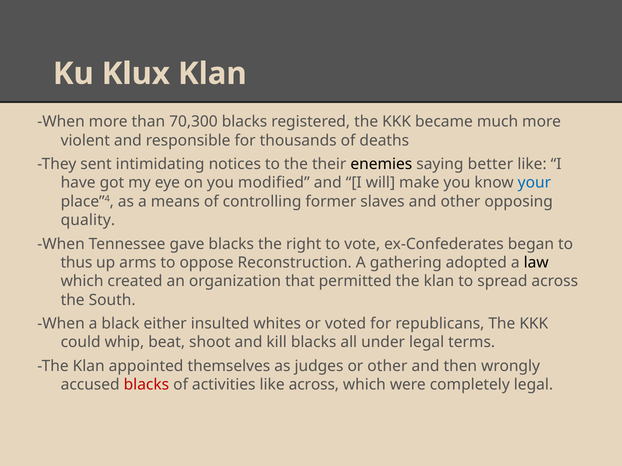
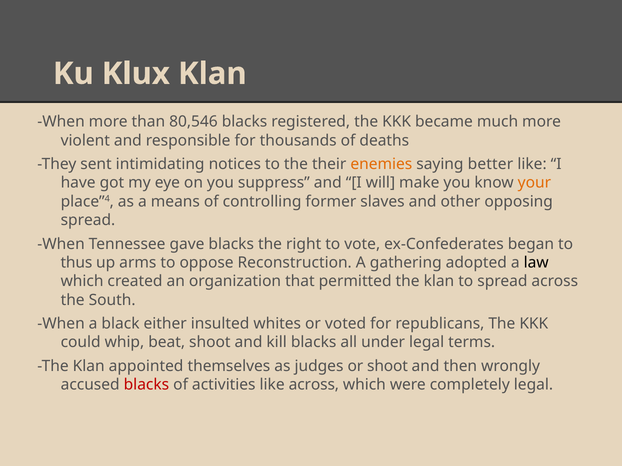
70,300: 70,300 -> 80,546 (193, 122)
enemies colour: black -> orange (381, 164)
modified: modified -> suppress (274, 183)
your colour: blue -> orange (534, 183)
quality: quality -> spread (88, 220)
or other: other -> shoot (388, 367)
